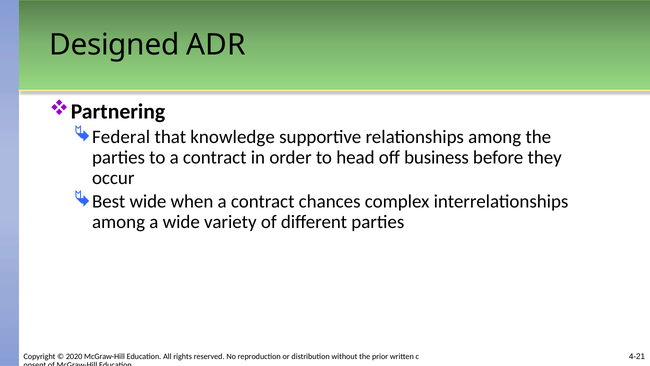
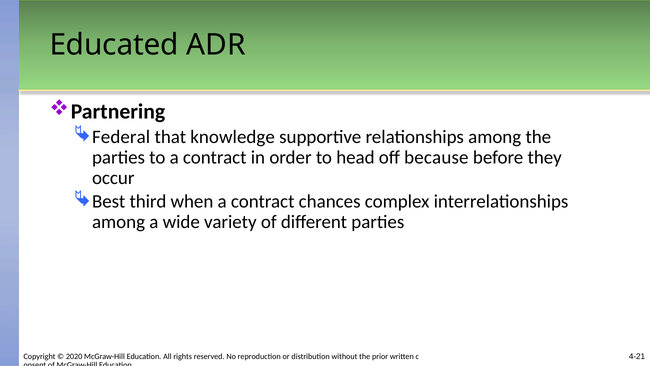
Designed: Designed -> Educated (114, 45)
business: business -> because (436, 157)
Best wide: wide -> third (148, 202)
